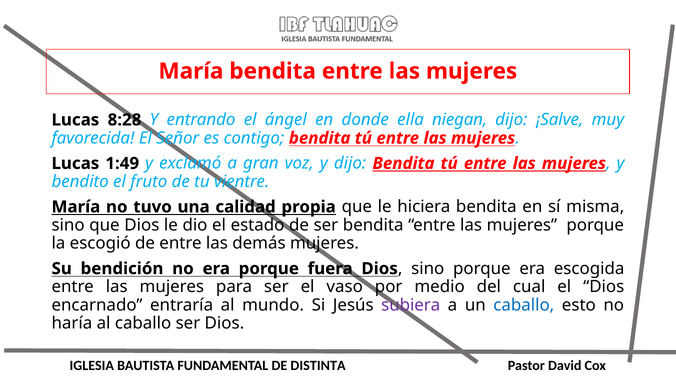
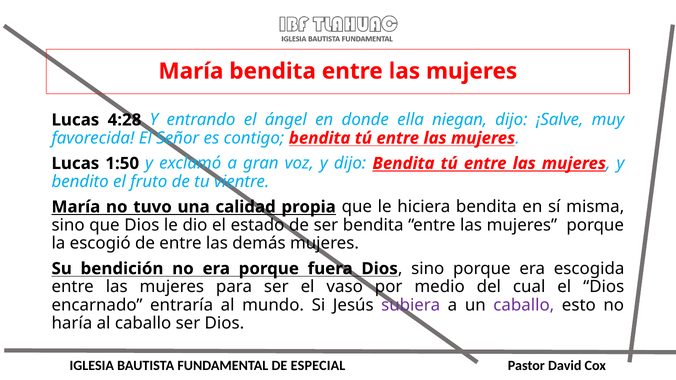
8:28: 8:28 -> 4:28 (124, 120)
1:49: 1:49 -> 1:50 (122, 163)
caballo colour: blue -> purple (524, 305)
DISTINTA: DISTINTA -> ESPECIAL (318, 366)
